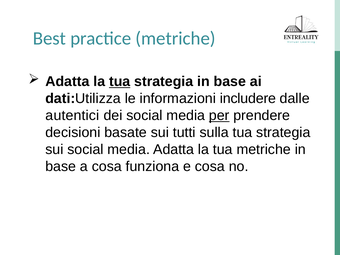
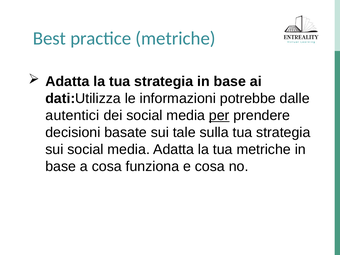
tua underline: present -> none (120, 82)
includere: includere -> potrebbe (248, 99)
tutti: tutti -> tale (184, 133)
